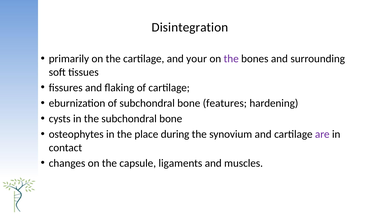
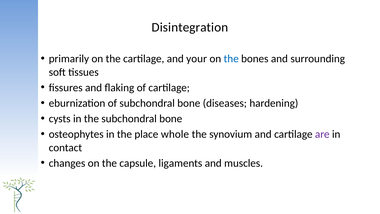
the colour: purple -> blue (231, 59)
features: features -> diseases (225, 103)
during: during -> whole (175, 134)
